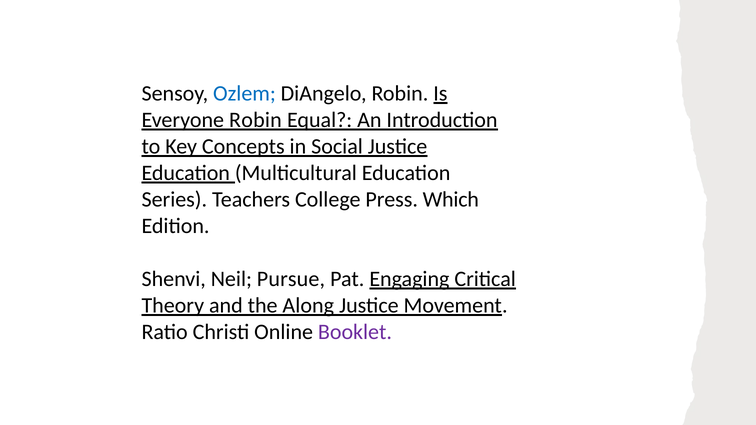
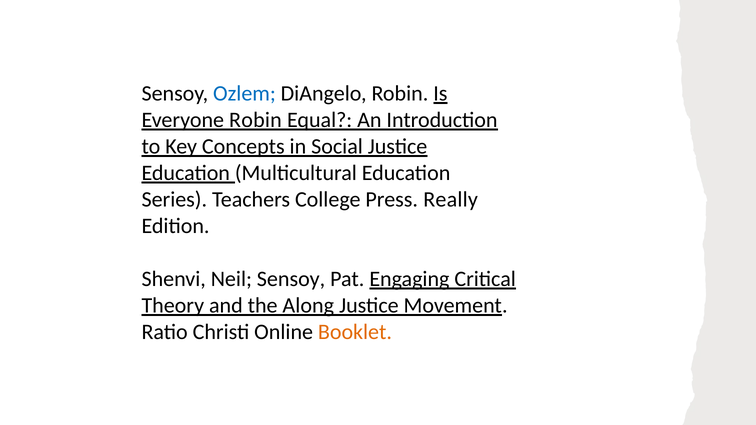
Which: Which -> Really (451, 200)
Neil Pursue: Pursue -> Sensoy (291, 279)
Booklet colour: purple -> orange (355, 332)
